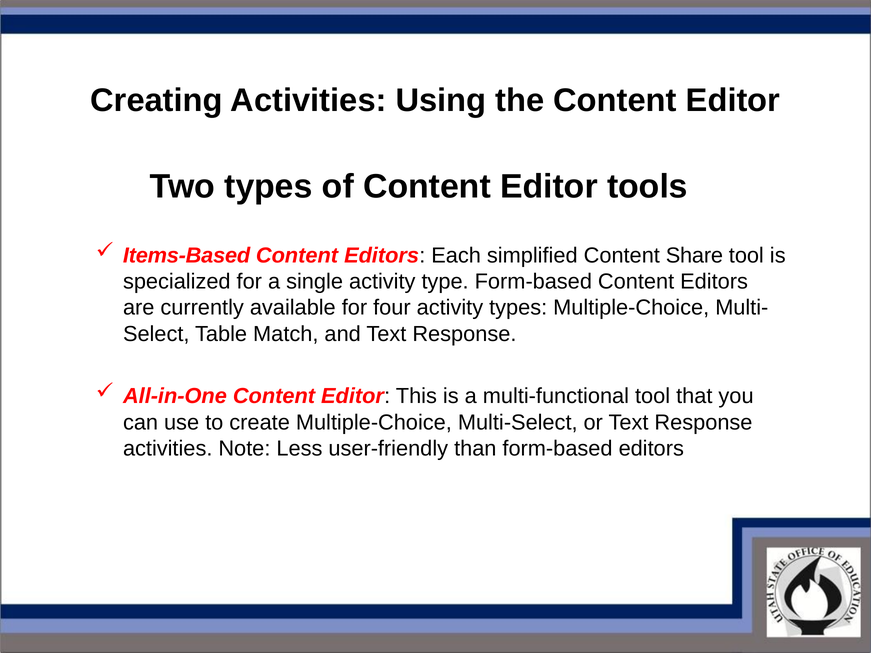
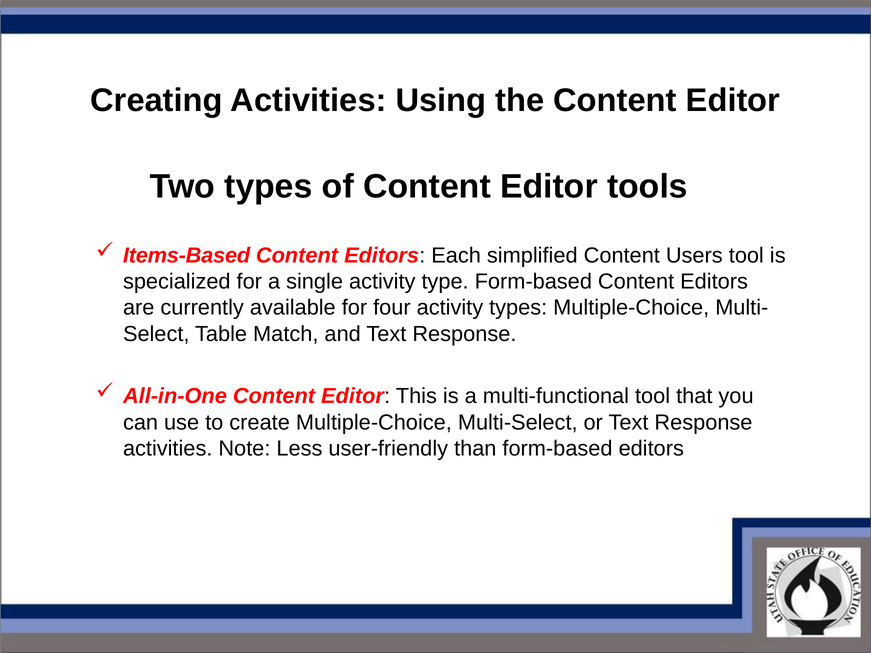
Share: Share -> Users (694, 256)
